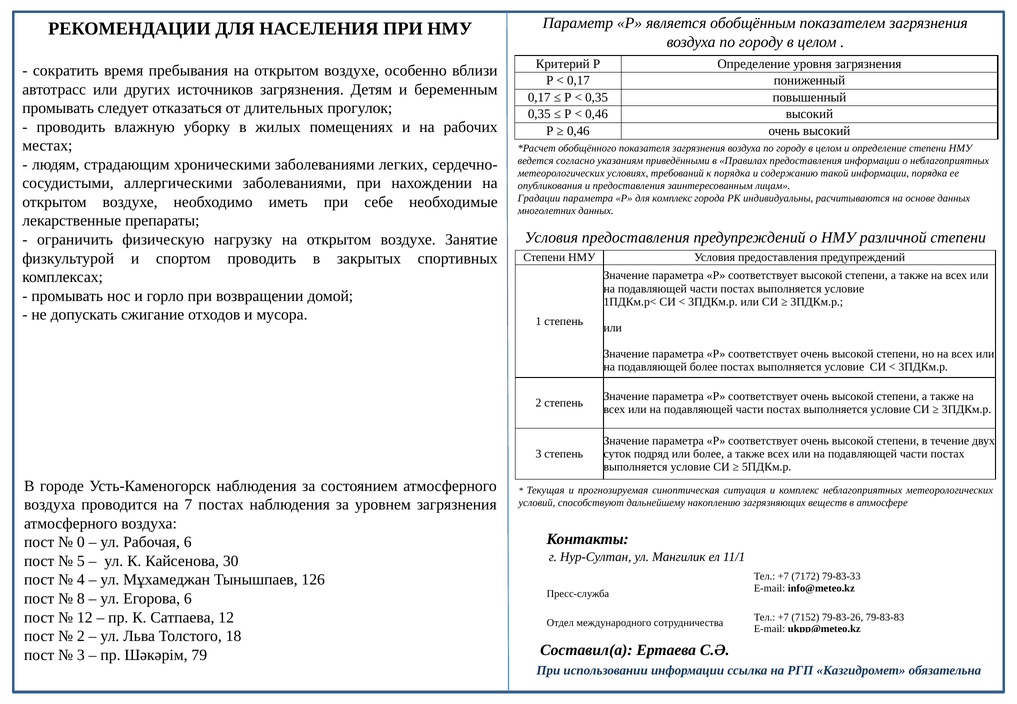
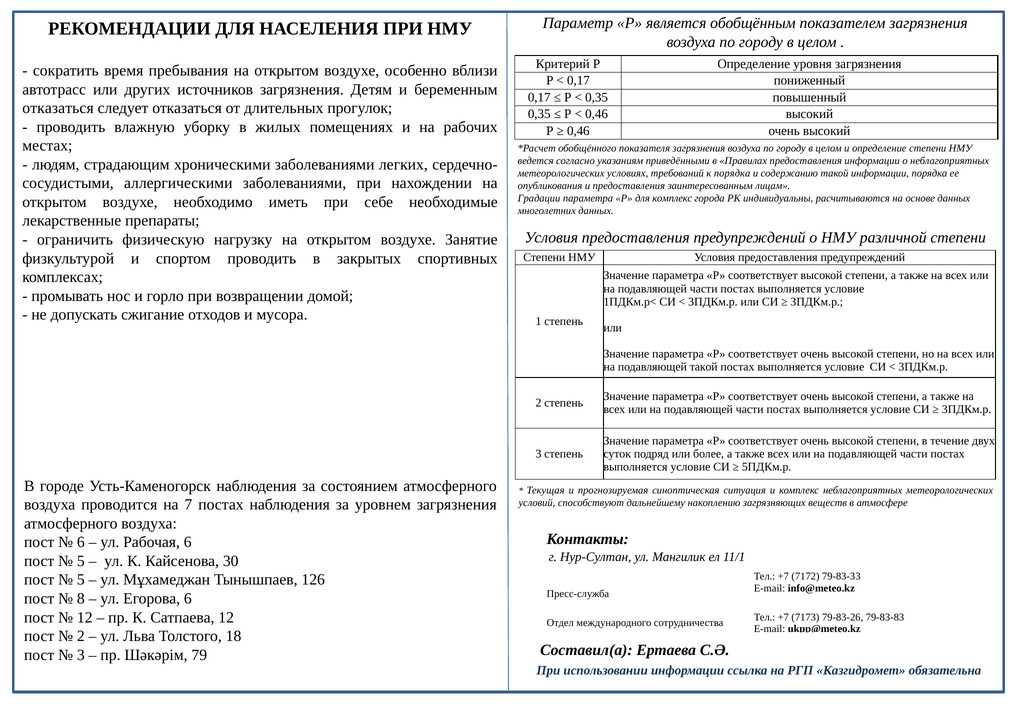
промывать: промывать -> отказаться (58, 108)
подавляющей более: более -> такой (704, 367)
0: 0 -> 6 (81, 542)
4: 4 -> 5 (81, 580)
7152: 7152 -> 7173 (805, 617)
